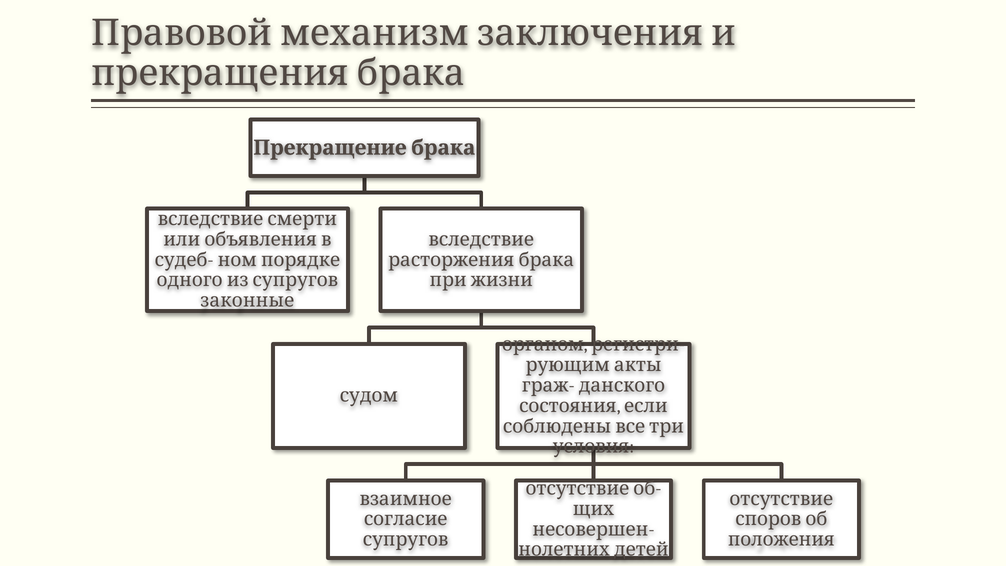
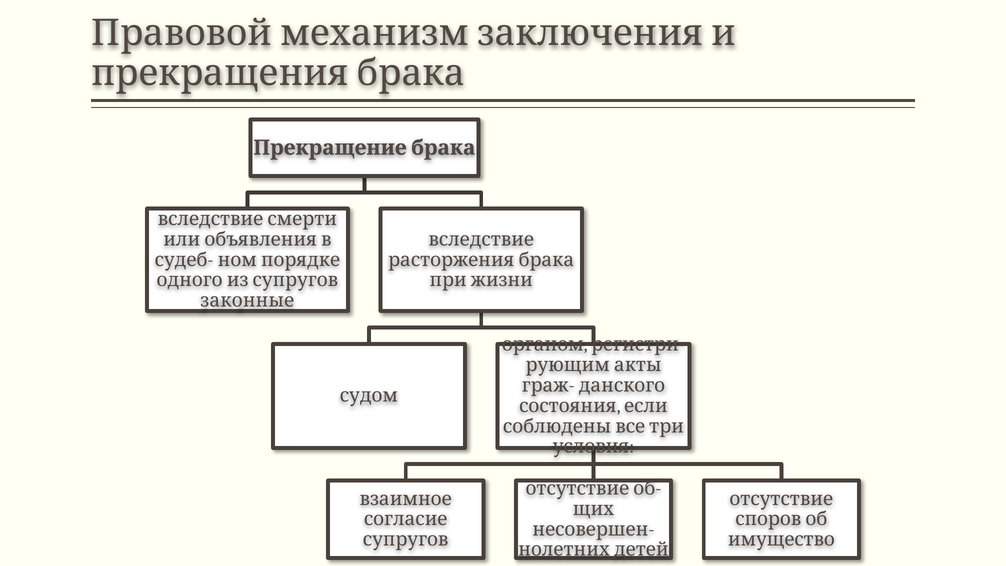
положения: положения -> имущество (781, 539)
